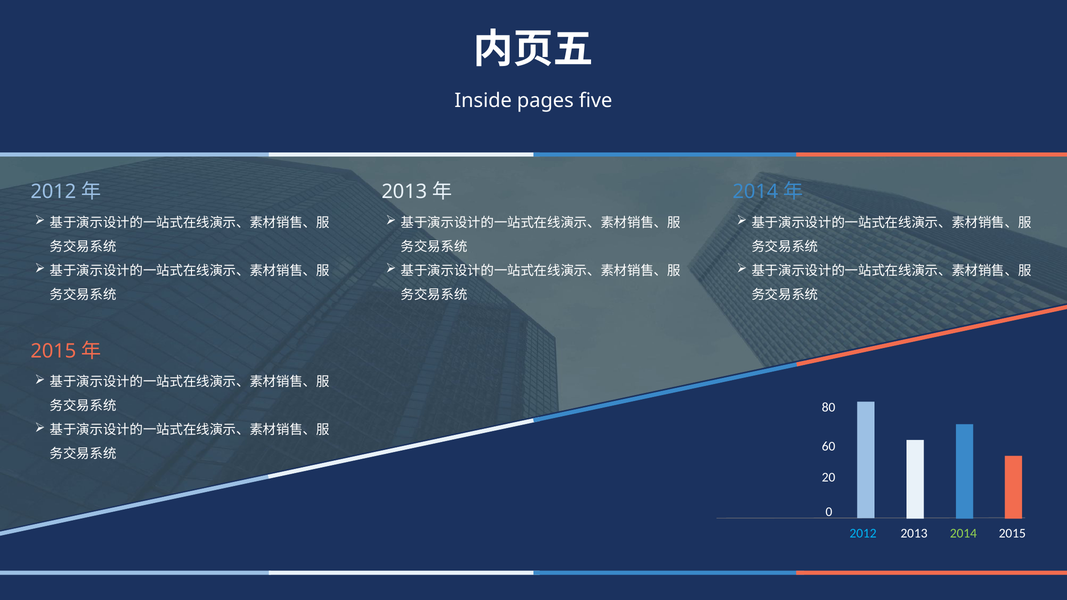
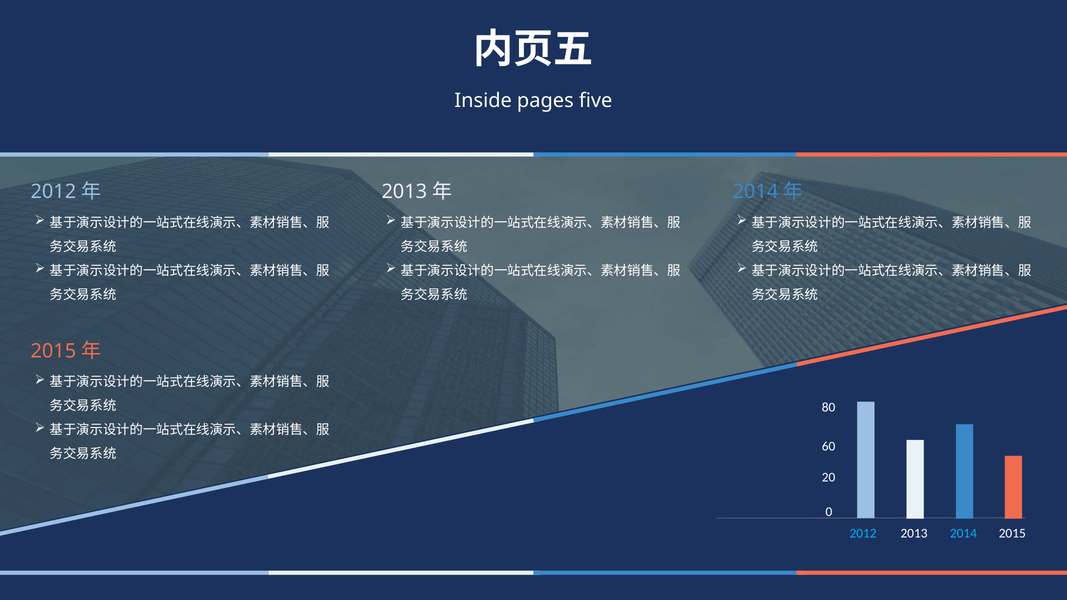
2014 colour: light green -> light blue (963, 534)
